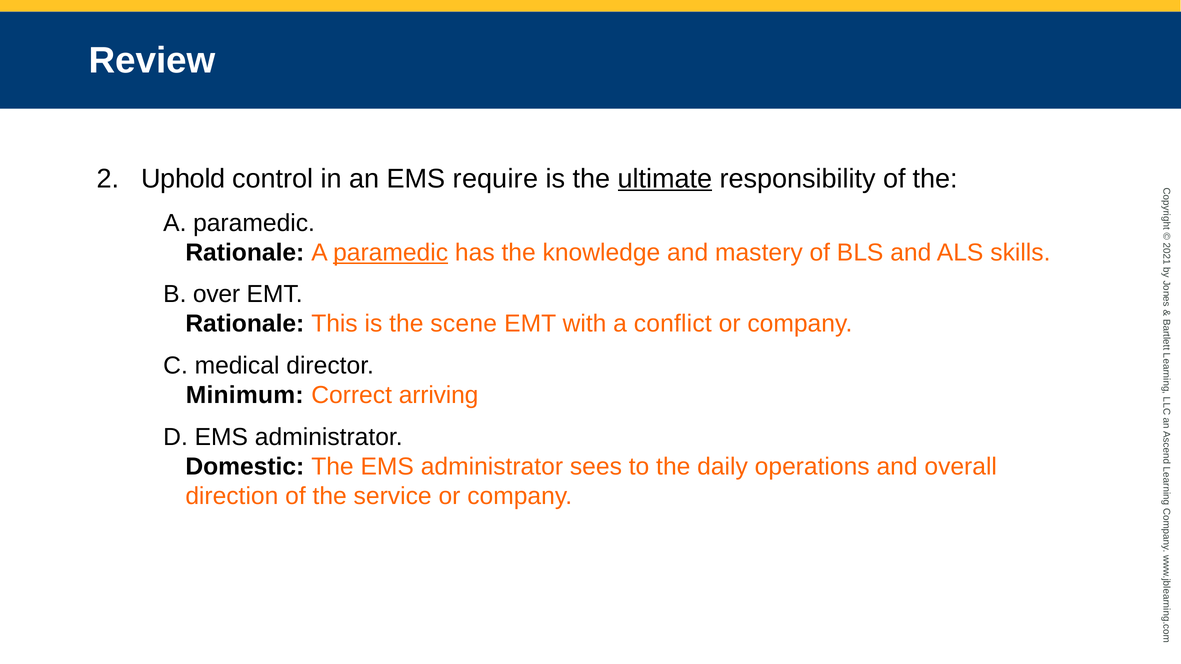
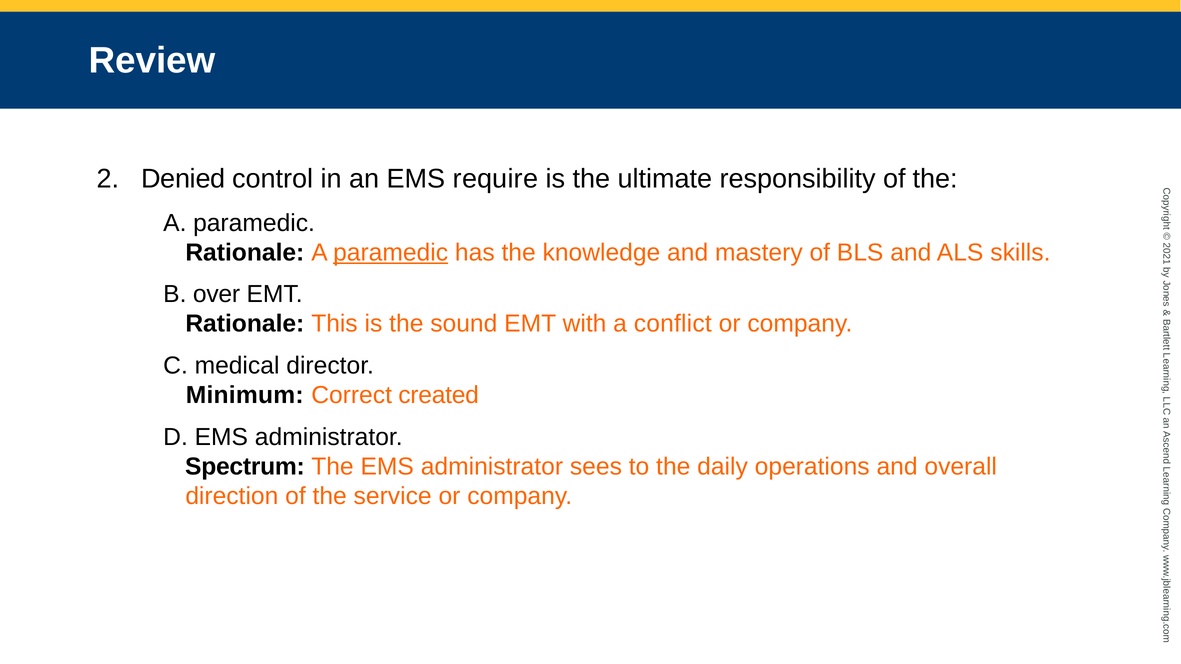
Uphold: Uphold -> Denied (183, 179)
ultimate underline: present -> none (665, 179)
scene: scene -> sound (464, 324)
arriving: arriving -> created (439, 395)
Domestic: Domestic -> Spectrum (245, 467)
